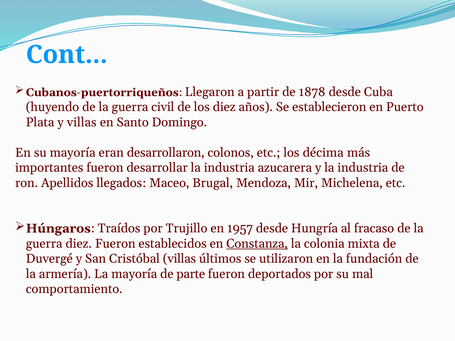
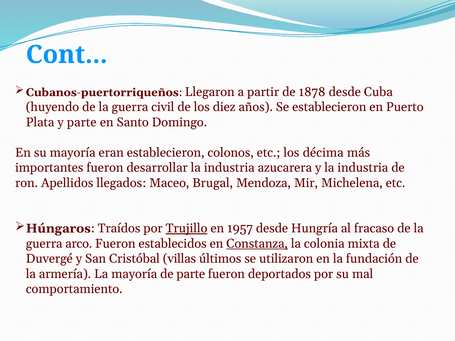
y villas: villas -> parte (82, 122)
eran desarrollaron: desarrollaron -> establecieron (166, 153)
Trujillo underline: none -> present (187, 229)
guerra diez: diez -> arco (79, 244)
